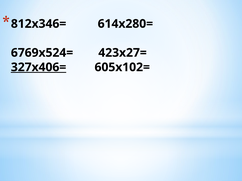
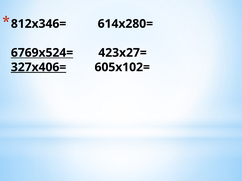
6769х524= underline: none -> present (42, 53)
